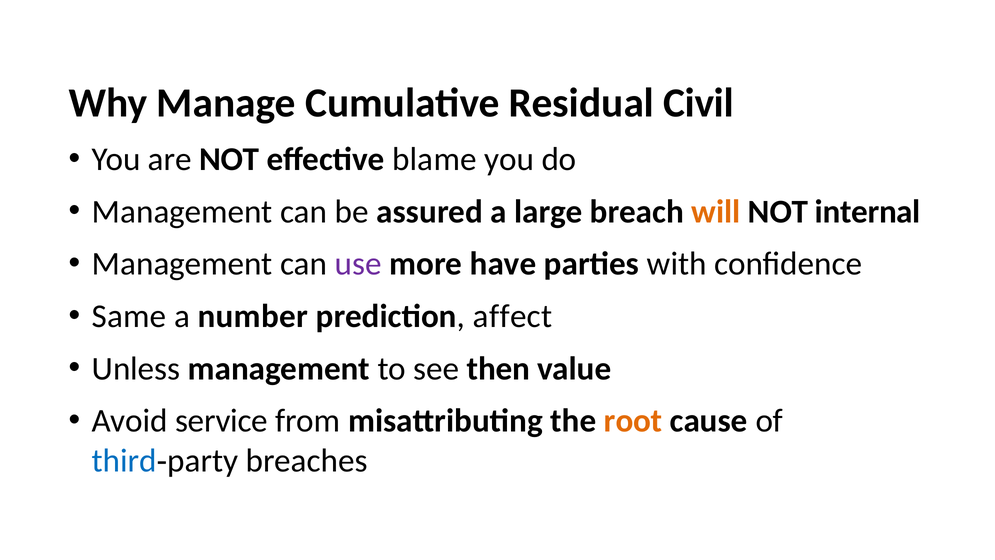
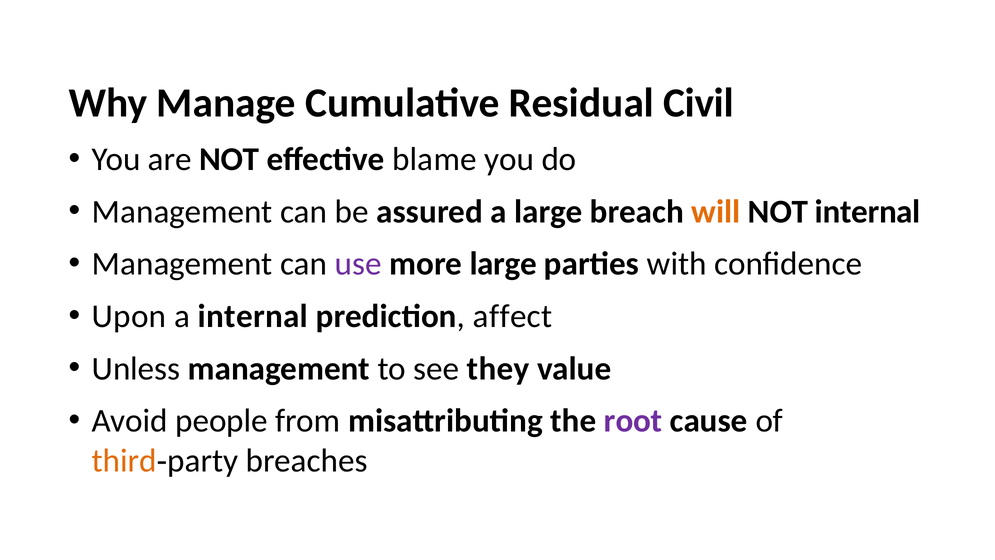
more have: have -> large (503, 264)
Same: Same -> Upon (129, 316)
a number: number -> internal (253, 316)
then: then -> they (498, 368)
service: service -> people (222, 421)
root colour: orange -> purple (633, 421)
third colour: blue -> orange (124, 460)
